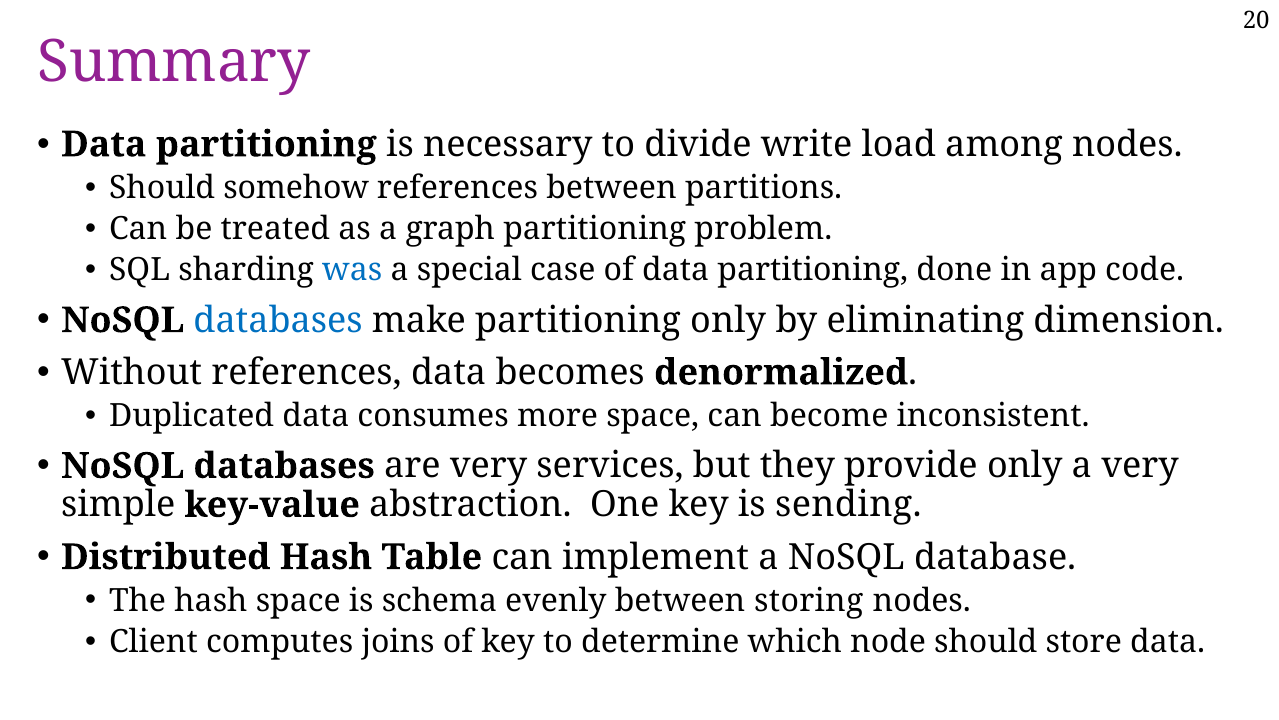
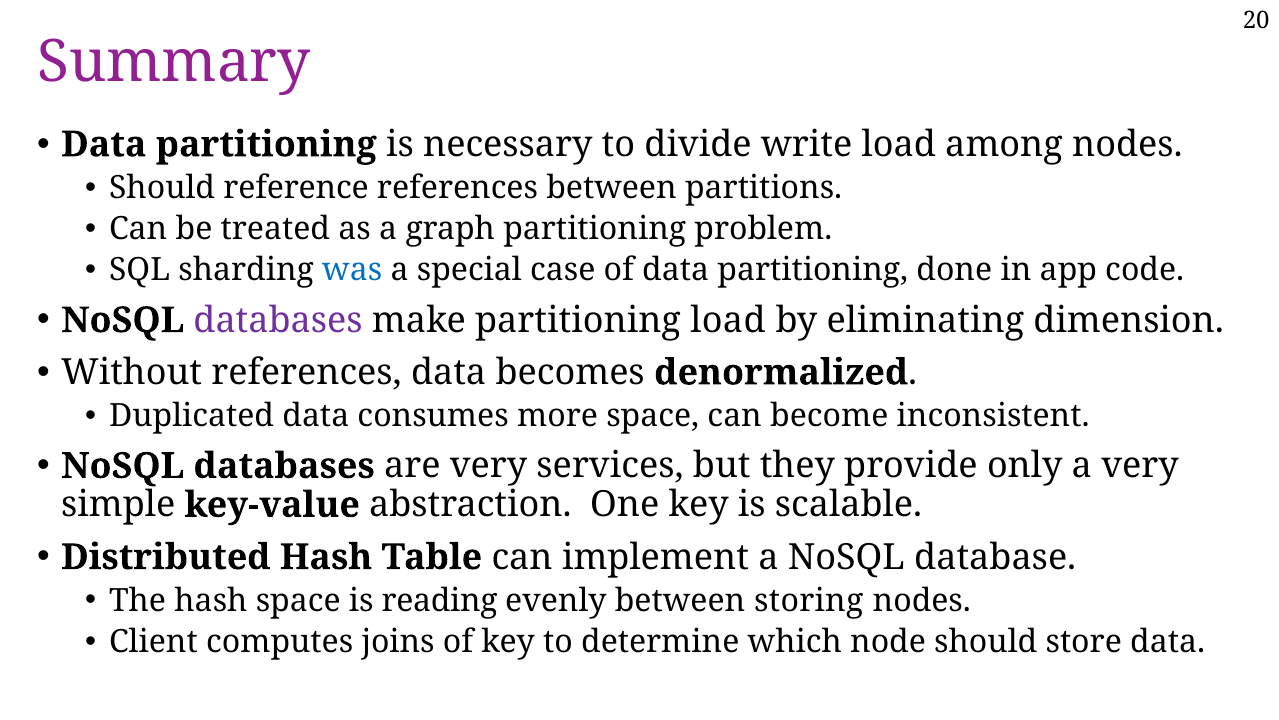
somehow: somehow -> reference (296, 188)
databases colour: blue -> purple (278, 320)
partitioning only: only -> load (728, 320)
sending: sending -> scalable (849, 505)
schema: schema -> reading (440, 600)
